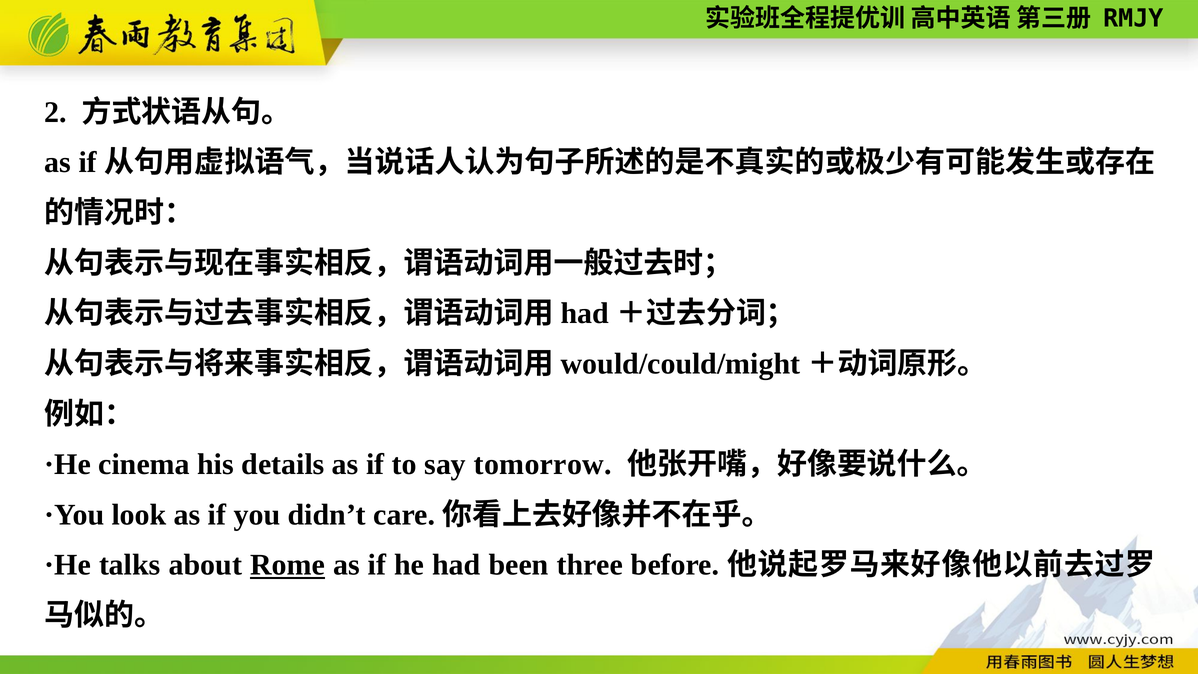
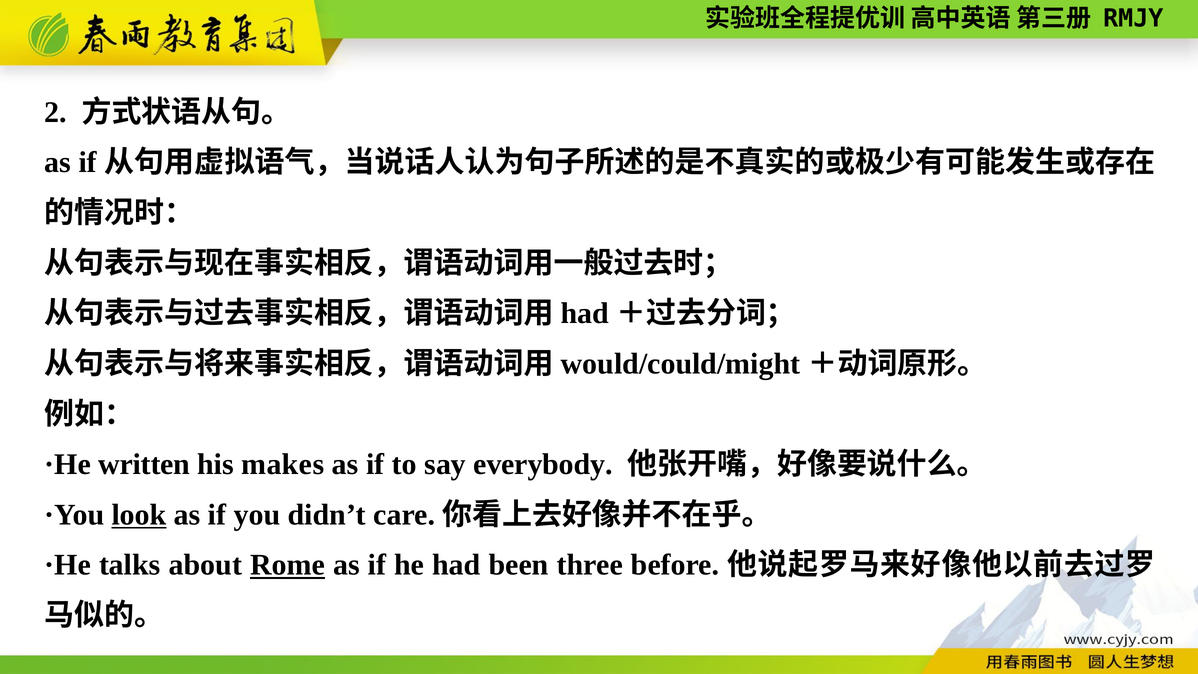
cinema: cinema -> written (144, 464)
details: details -> makes (283, 464)
tomorrow: tomorrow -> everybody (543, 464)
look underline: none -> present (139, 515)
